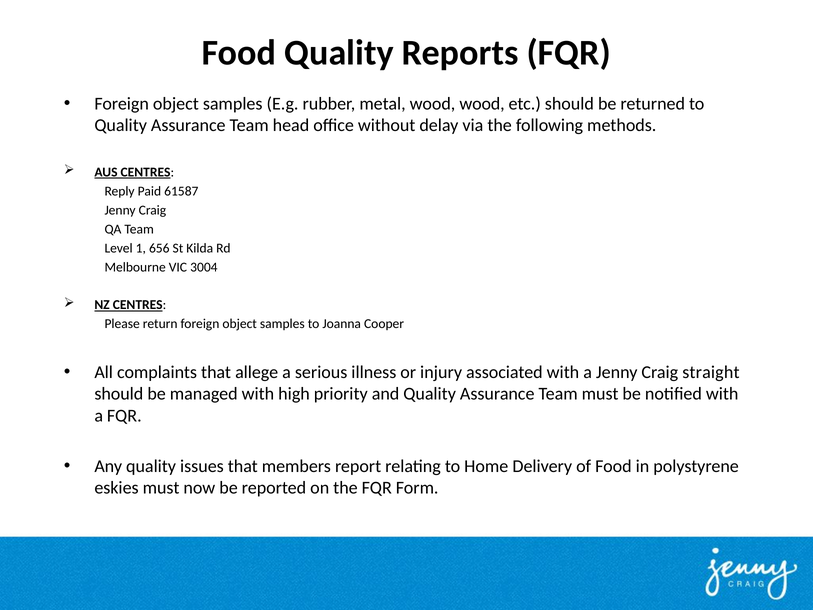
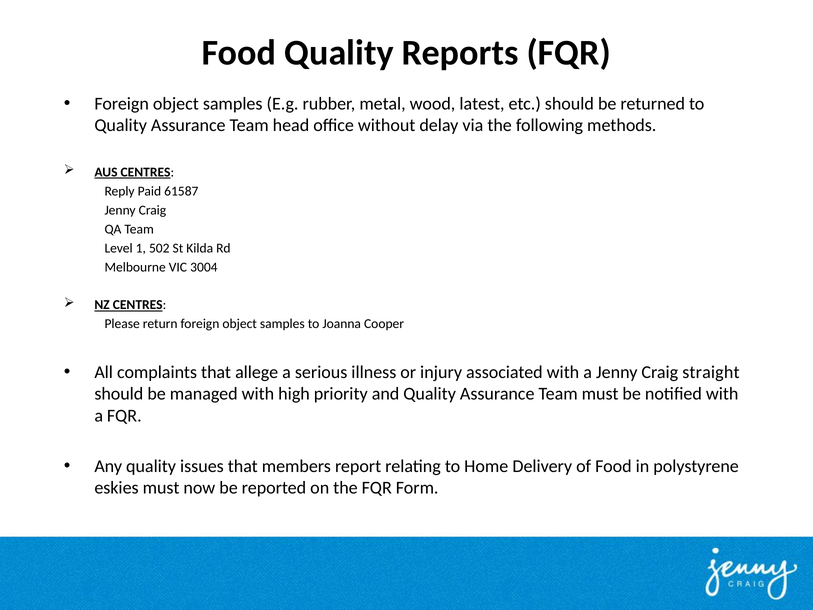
wood wood: wood -> latest (482, 104)
656: 656 -> 502 (159, 248)
